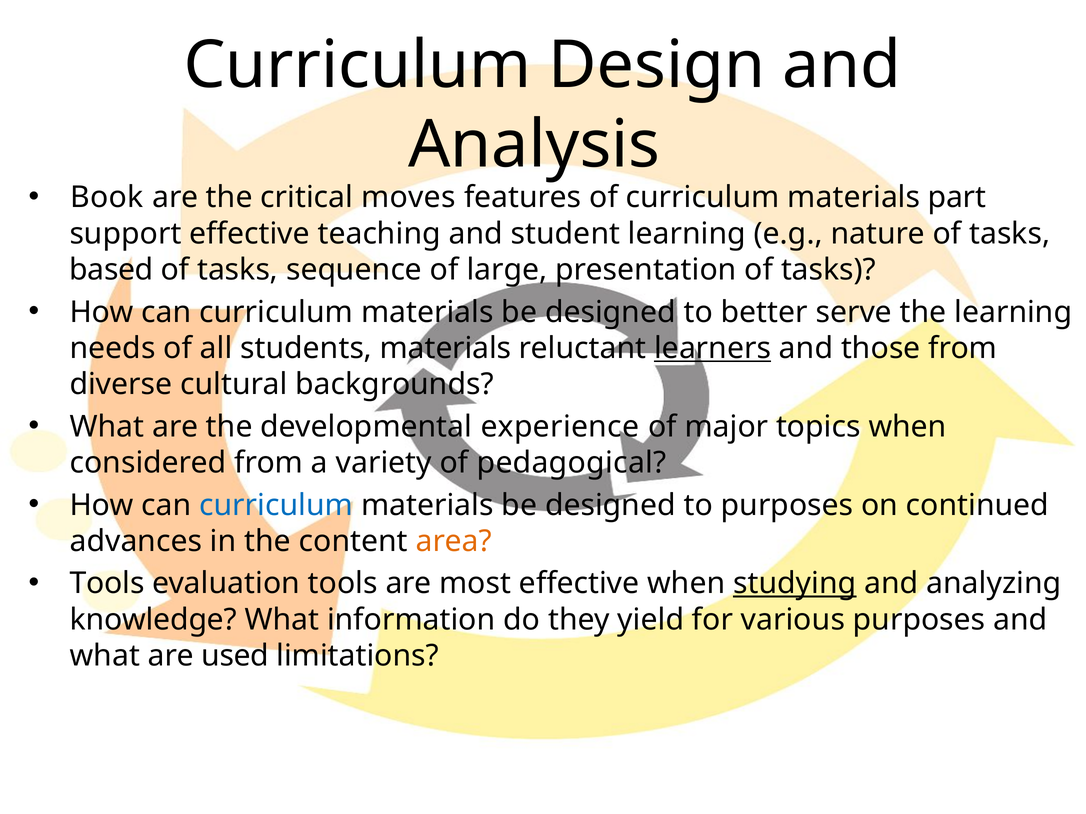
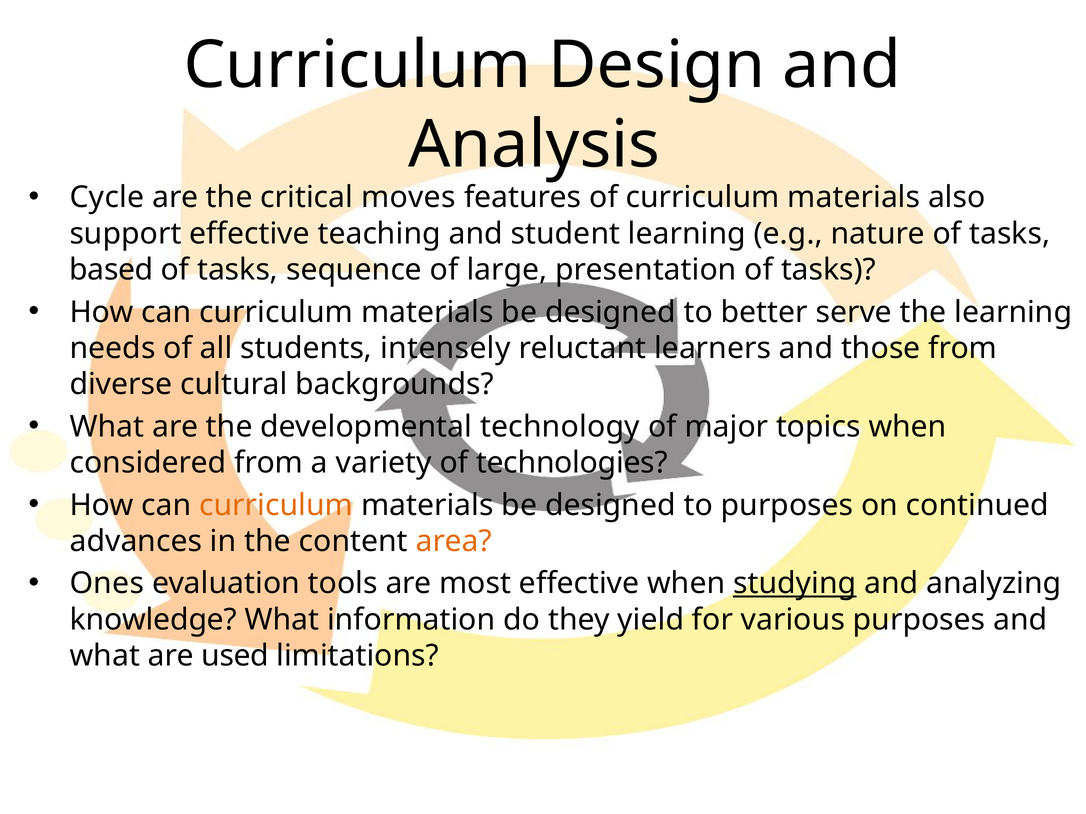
Book: Book -> Cycle (107, 198)
part: part -> also (957, 198)
students materials: materials -> intensely (445, 349)
learners underline: present -> none (713, 349)
experience: experience -> technology (560, 427)
pedagogical: pedagogical -> technologies (572, 463)
curriculum colour: blue -> orange (276, 505)
Tools: Tools -> Ones (107, 584)
